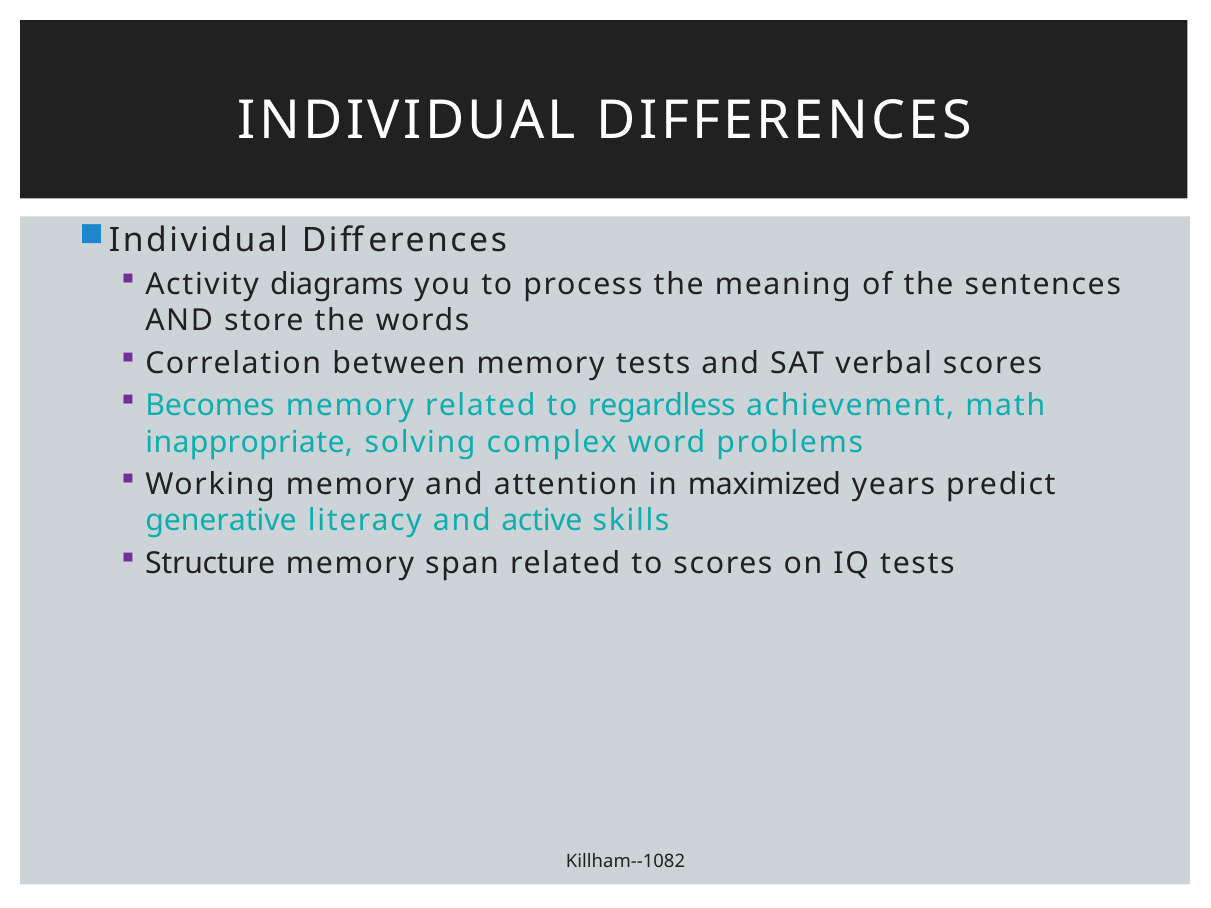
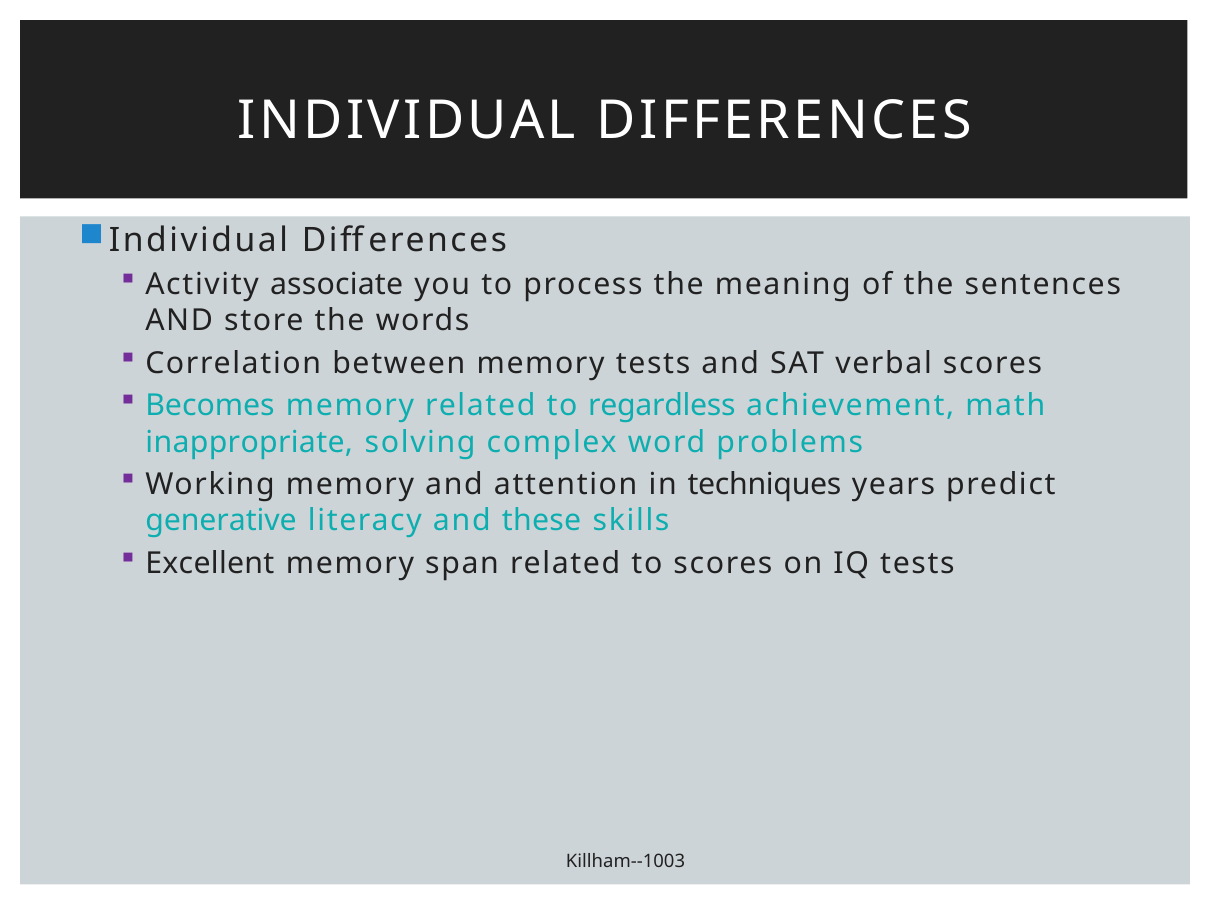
diagrams: diagrams -> associate (337, 285)
maximized: maximized -> techniques (765, 485)
active: active -> these (542, 521)
Structure: Structure -> Excellent (210, 563)
Killham--1082: Killham--1082 -> Killham--1003 (626, 861)
